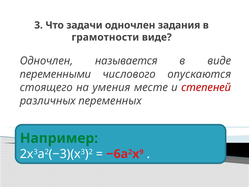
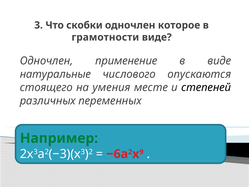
задачи: задачи -> скобки (84, 25)
задания: задания -> которое (179, 25)
называется: называется -> применение (126, 61)
переменными: переменными -> натуральные (55, 74)
степеней colour: red -> black (206, 87)
